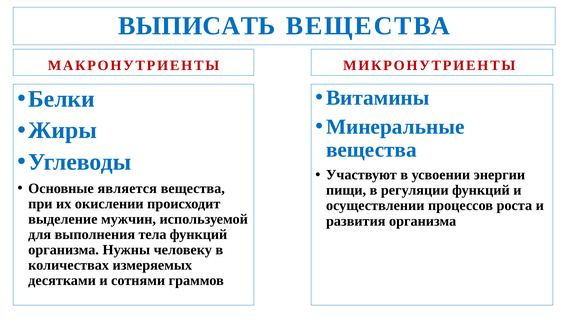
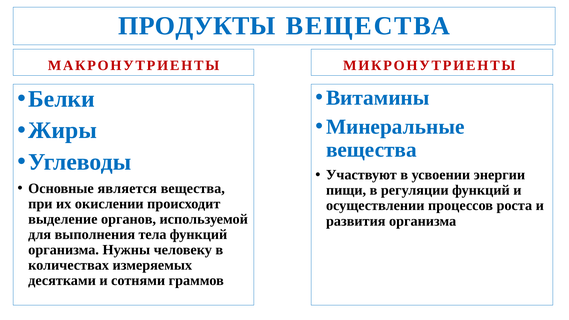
ВЫПИСАТЬ: ВЫПИСАТЬ -> ПРОДУКТЫ (197, 26)
мужчин: мужчин -> органов (129, 219)
